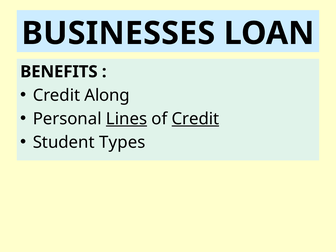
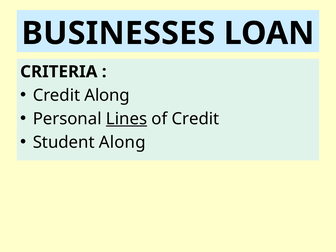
BENEFITS: BENEFITS -> CRITERIA (59, 72)
Credit underline: present -> none (195, 119)
Student Types: Types -> Along (122, 142)
